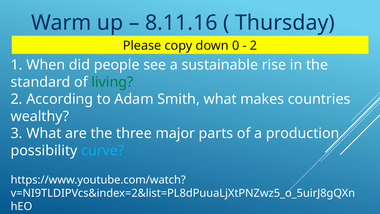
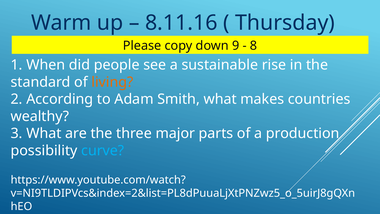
0: 0 -> 9 (236, 46)
2: 2 -> 8 (254, 46)
living colour: green -> orange (112, 82)
